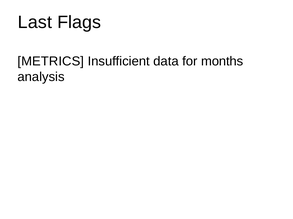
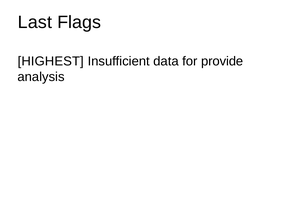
METRICS: METRICS -> HIGHEST (51, 61)
months: months -> provide (222, 61)
